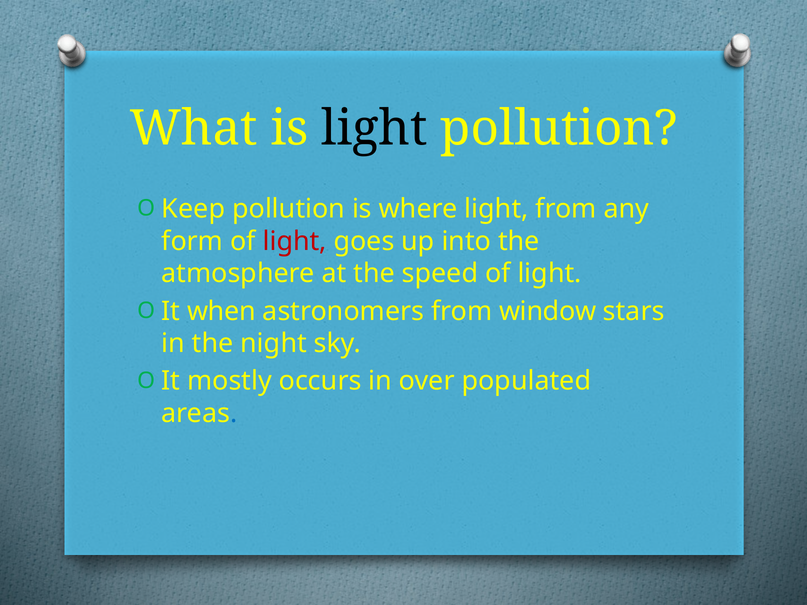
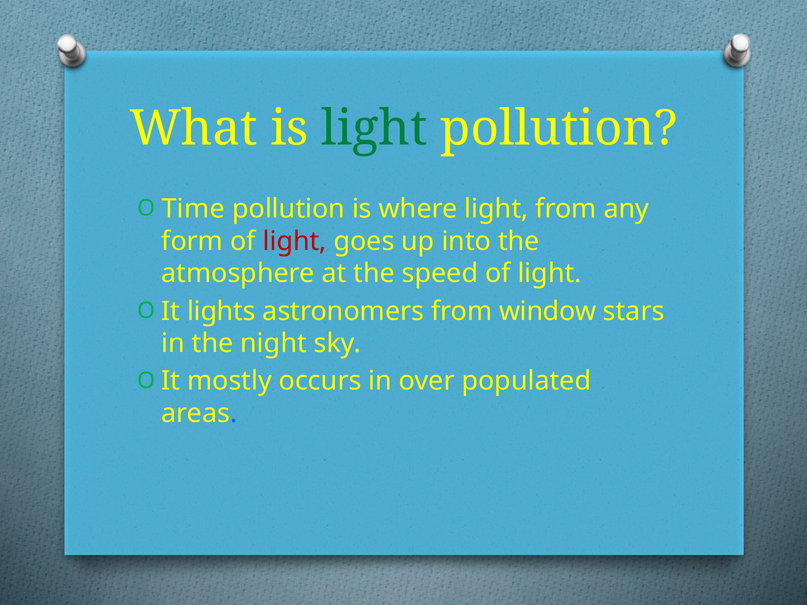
light colour: black -> green (374, 129)
Keep: Keep -> Time (193, 209)
when: when -> lights (221, 311)
